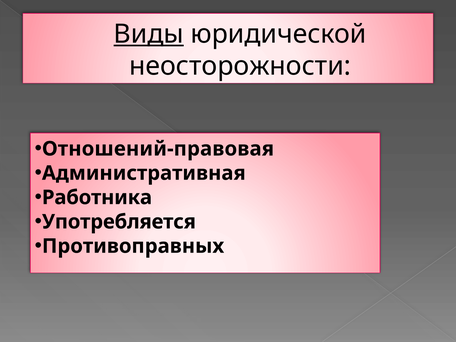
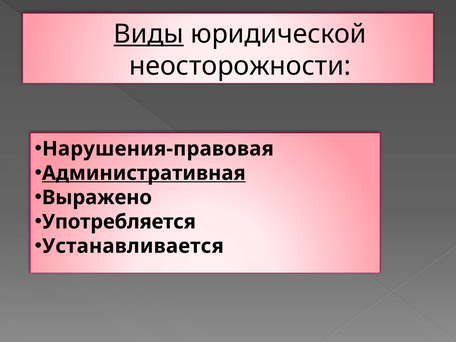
Отношений-правовая: Отношений-правовая -> Нарушения-правовая (158, 149)
Административная underline: none -> present (144, 173)
Работника: Работника -> Выражено (97, 197)
Противоправных: Противоправных -> Устанавливается (133, 246)
